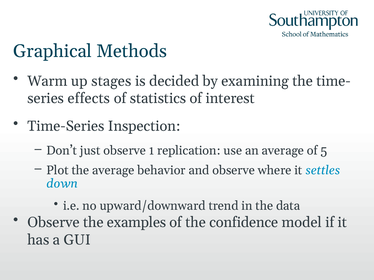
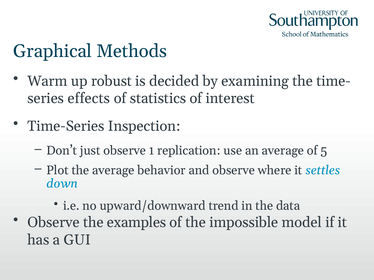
stages: stages -> robust (111, 81)
confidence: confidence -> impossible (244, 223)
